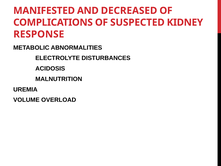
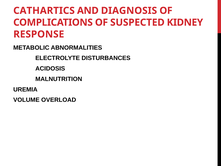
MANIFESTED: MANIFESTED -> CATHARTICS (44, 11)
DECREASED: DECREASED -> DIAGNOSIS (129, 11)
